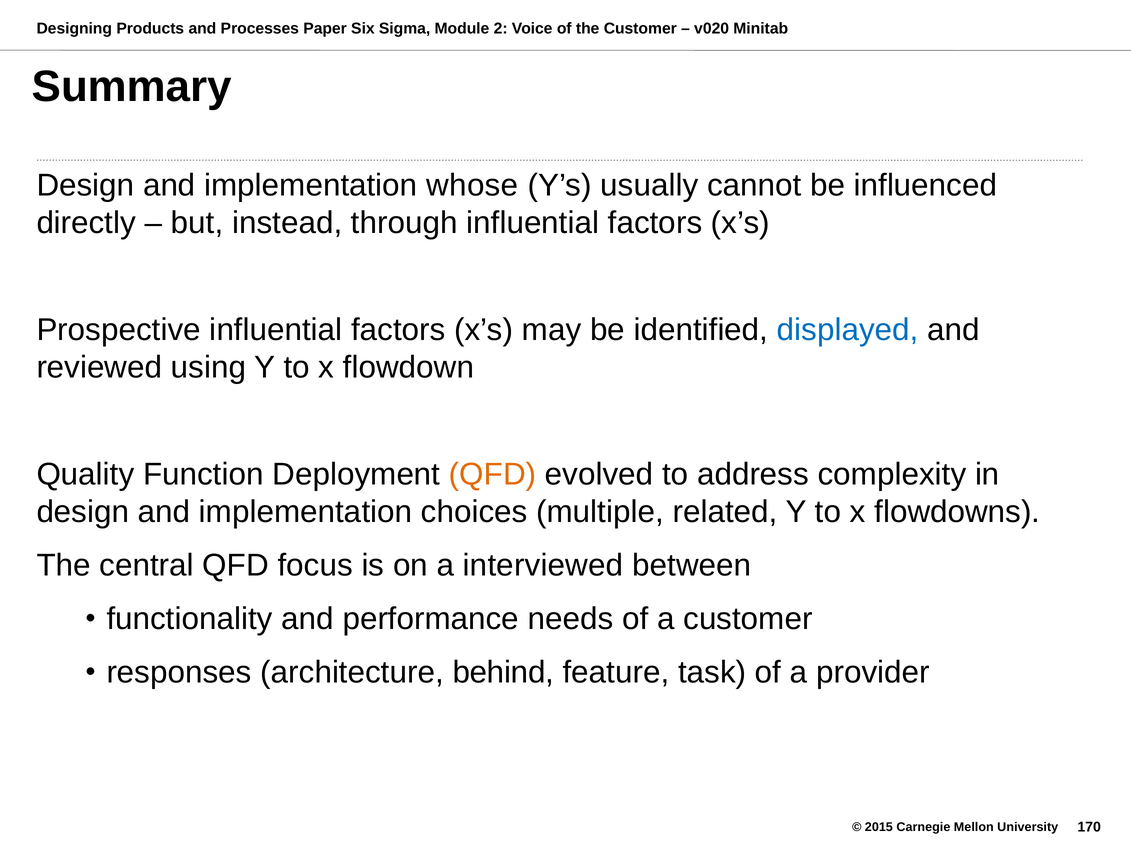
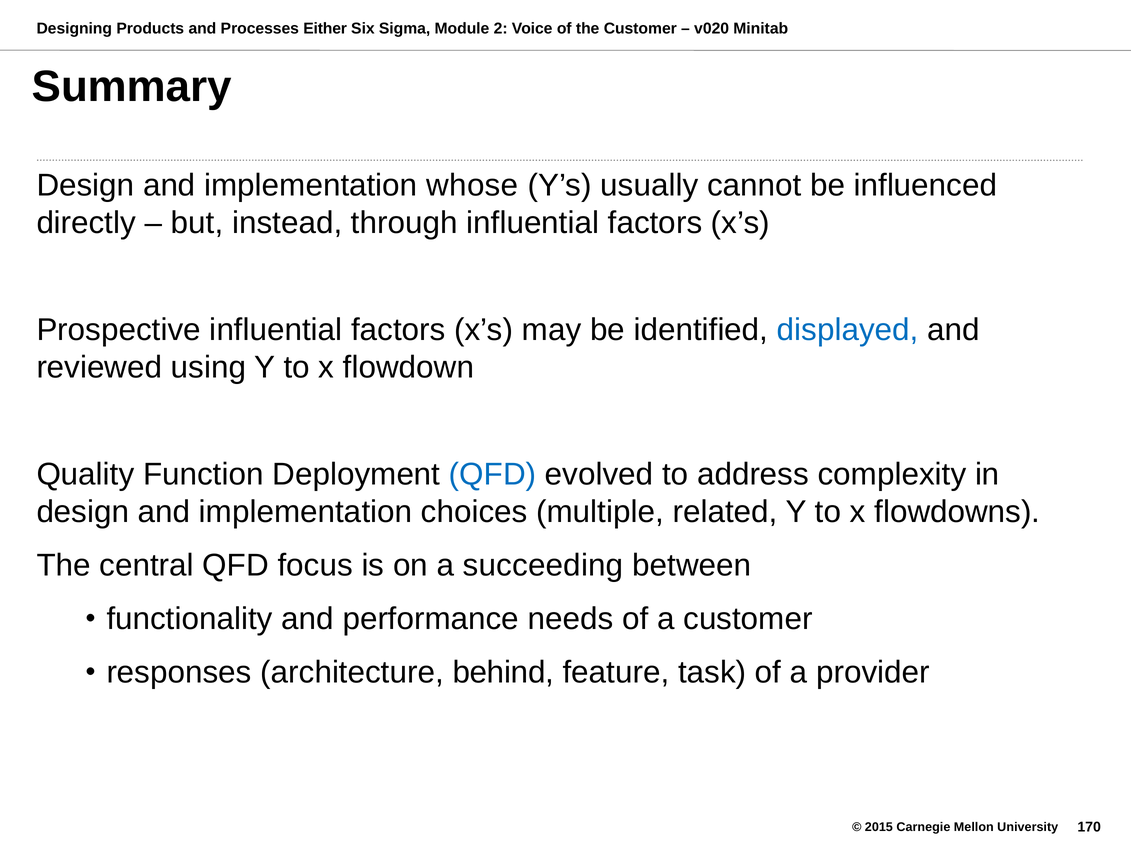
Paper: Paper -> Either (325, 29)
QFD colour: orange -> blue (493, 474)
interviewed: interviewed -> succeeding (543, 566)
